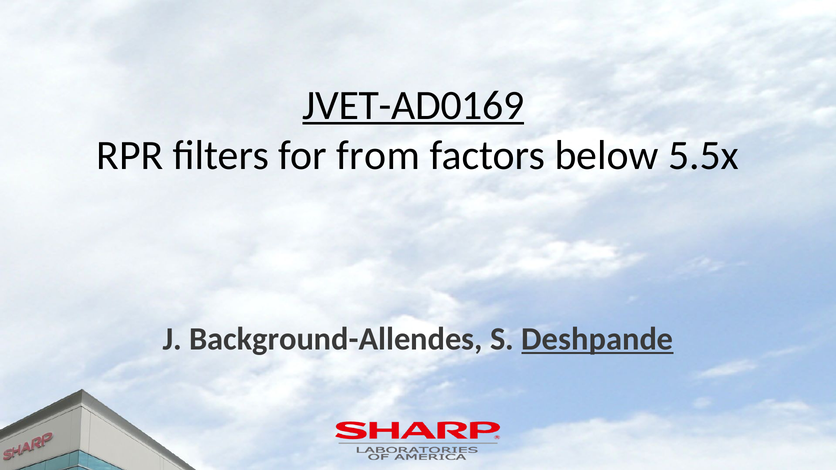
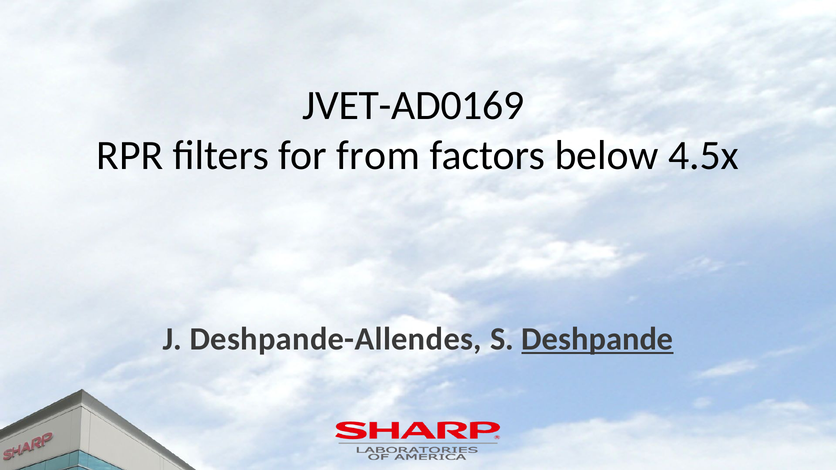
JVET-AD0169 underline: present -> none (413, 106)
5.5x: 5.5x -> 4.5x (704, 156)
Background-Allendes: Background-Allendes -> Deshpande-Allendes (336, 339)
